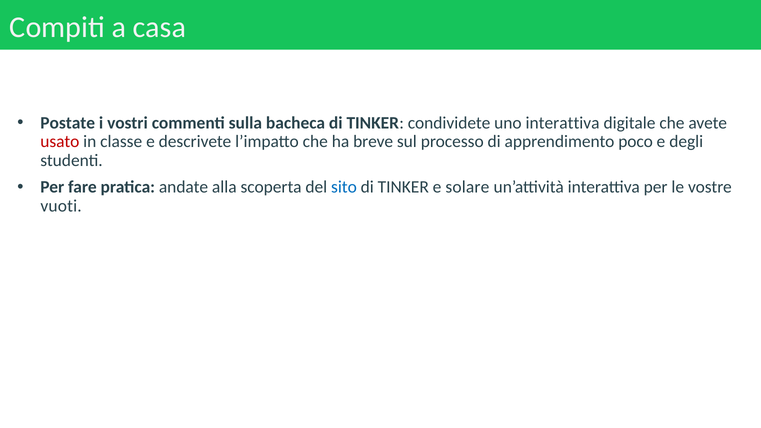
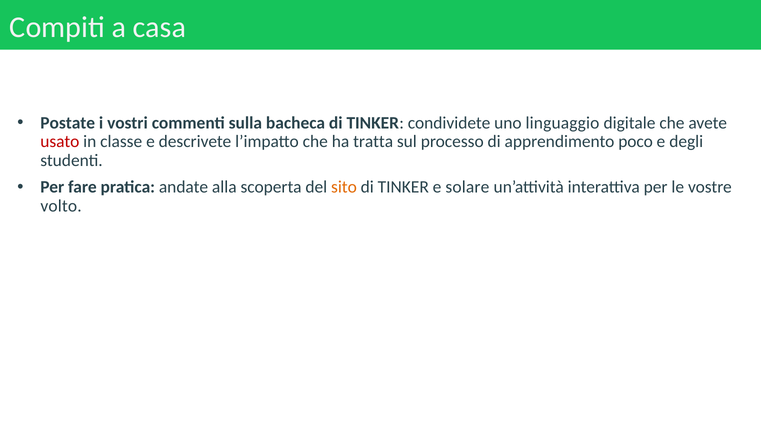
uno interattiva: interattiva -> linguaggio (562, 123)
breve: breve -> tratta (373, 142)
sito colour: blue -> orange (344, 187)
vuoti: vuoti -> volto (61, 206)
